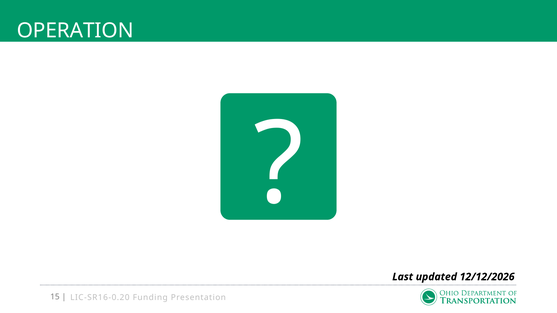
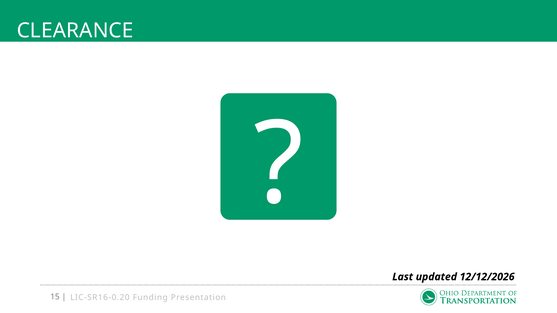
OPERATION: OPERATION -> CLEARANCE (75, 31)
